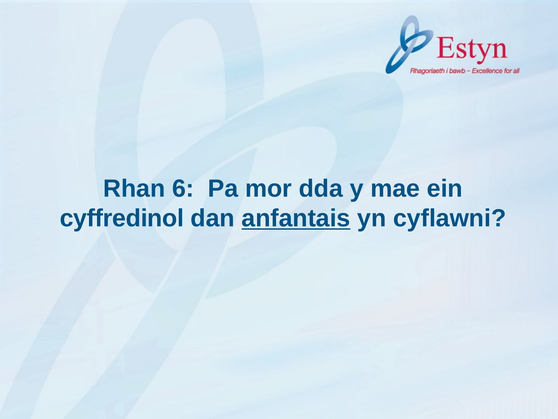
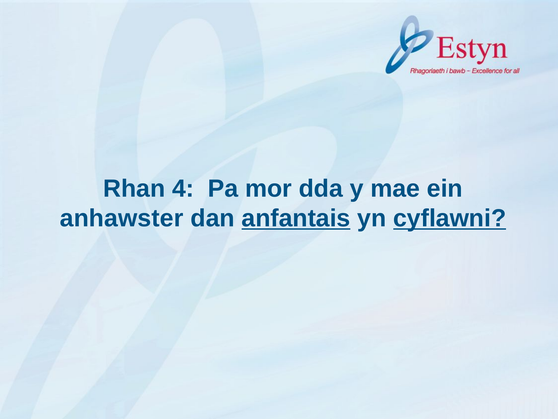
6: 6 -> 4 (183, 188)
cyffredinol: cyffredinol -> anhawster (122, 218)
cyflawni underline: none -> present (450, 218)
